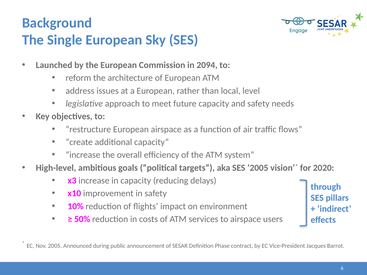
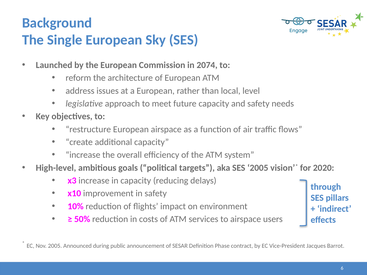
2094: 2094 -> 2074 (207, 65)
